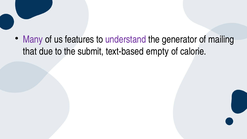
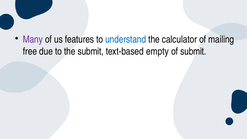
understand colour: purple -> blue (126, 39)
generator: generator -> calculator (179, 39)
that: that -> free (30, 51)
of calorie: calorie -> submit (193, 51)
